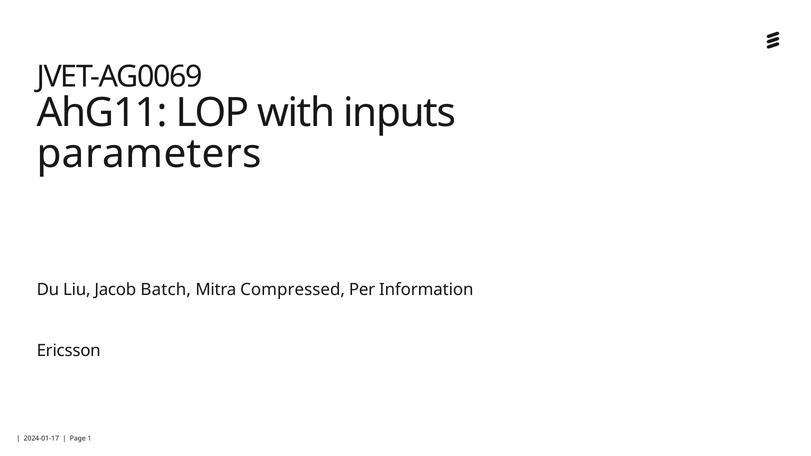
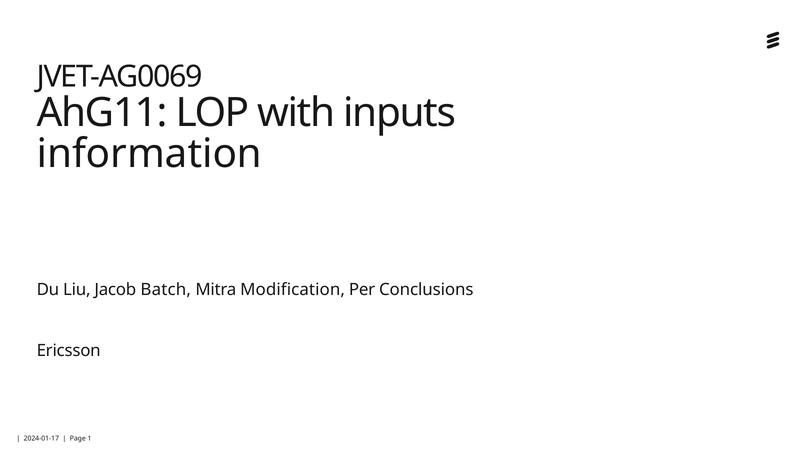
parameters: parameters -> information (149, 154)
Compressed: Compressed -> Modification (293, 290)
Information: Information -> Conclusions (426, 290)
